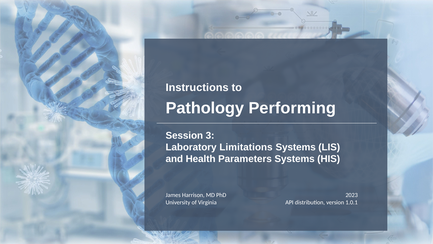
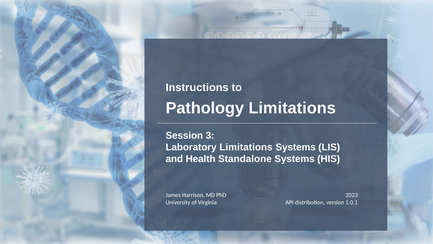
Pathology Performing: Performing -> Limitations (292, 108)
Parameters: Parameters -> Standalone (245, 159)
